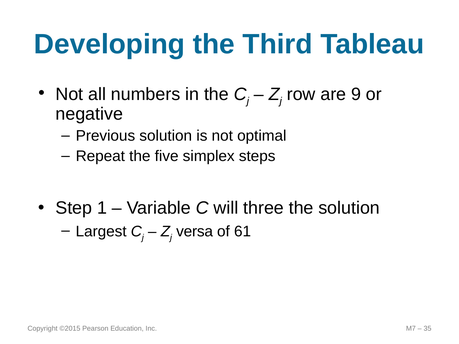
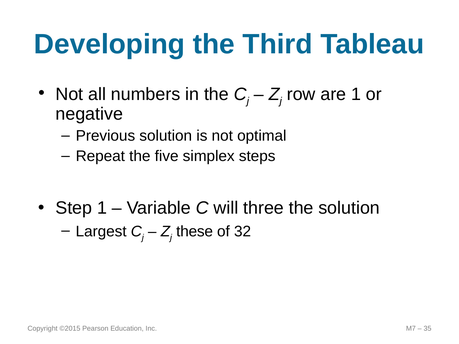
are 9: 9 -> 1 (356, 94)
versa: versa -> these (195, 232)
61: 61 -> 32 (243, 232)
